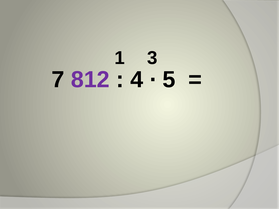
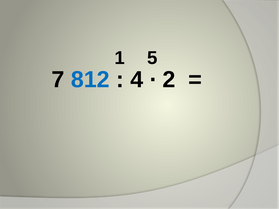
3: 3 -> 5 (152, 58)
812 colour: purple -> blue (90, 80)
5: 5 -> 2 (169, 80)
